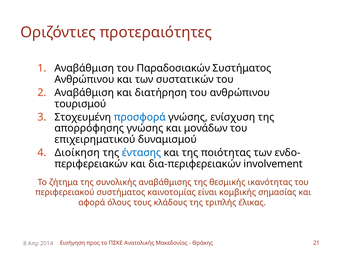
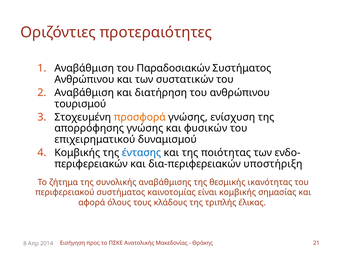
προσφορά colour: blue -> orange (140, 117)
μονάδων: μονάδων -> φυσικών (206, 128)
Διοίκηση: Διοίκηση -> Κομβικής (77, 153)
involvement: involvement -> υποστήριξη (273, 164)
